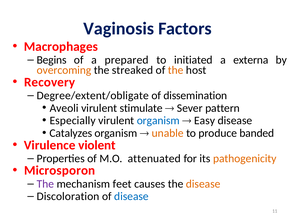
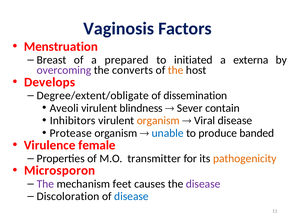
Macrophages: Macrophages -> Menstruation (61, 47)
Begins: Begins -> Breast (52, 60)
overcoming colour: orange -> purple (64, 70)
streaked: streaked -> converts (133, 70)
Recovery: Recovery -> Develops (50, 82)
stimulate: stimulate -> blindness (141, 108)
pattern: pattern -> contain (222, 108)
Especially: Especially -> Inhibitors (73, 121)
organism colour: blue -> orange (158, 121)
Easy: Easy -> Viral (205, 121)
Catalyzes: Catalyzes -> Protease (71, 133)
unable colour: orange -> blue (168, 133)
violent: violent -> female (97, 145)
attenuated: attenuated -> transmitter (154, 159)
disease colour: orange -> purple (203, 184)
